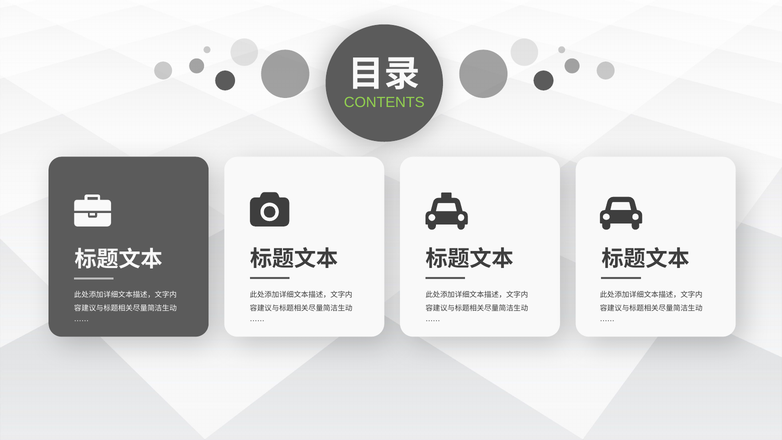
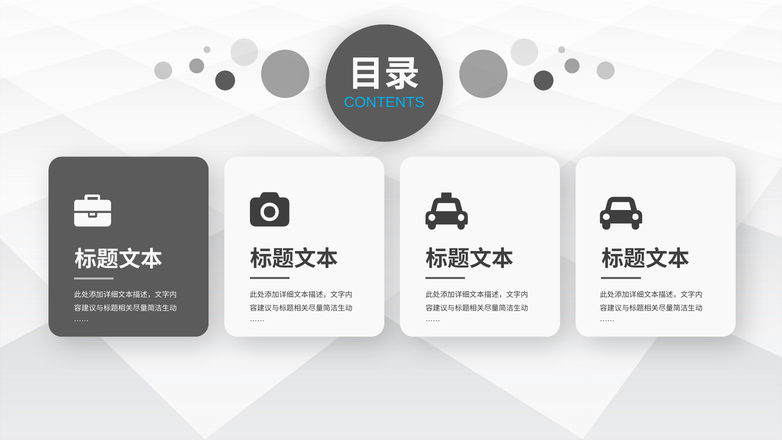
CONTENTS colour: light green -> light blue (384, 102)
